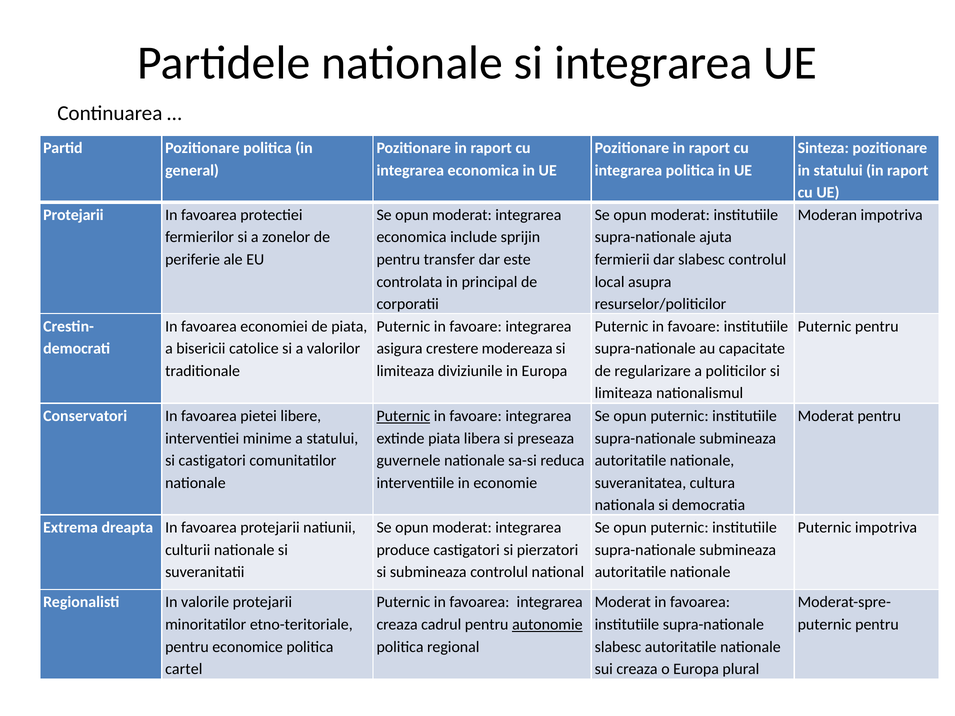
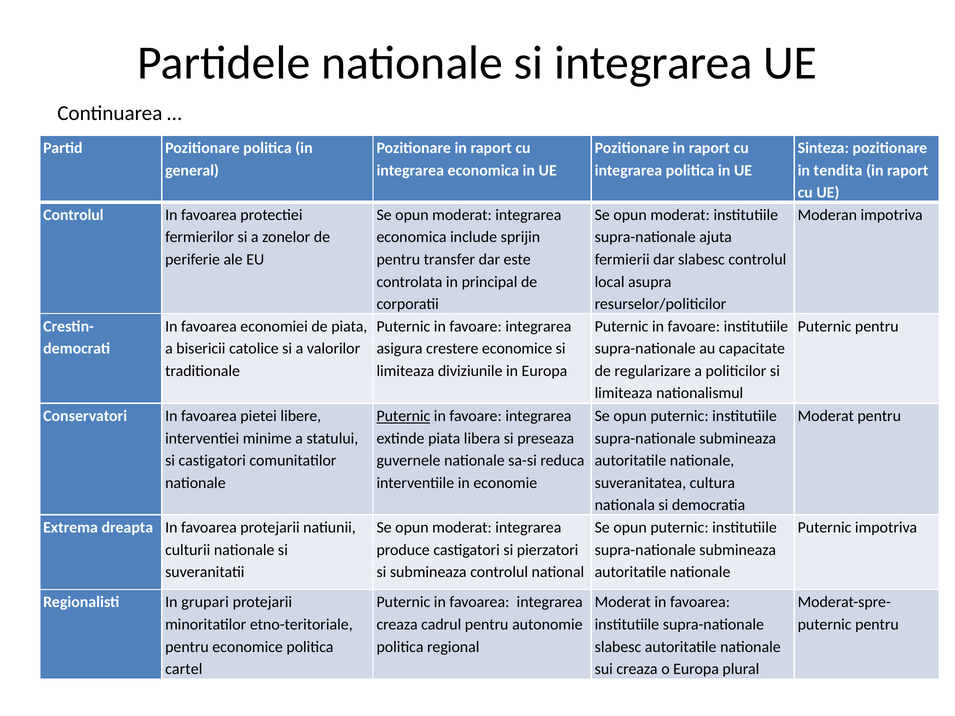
in statului: statului -> tendita (838, 170)
Protejarii: Protejarii -> Controlul (73, 215)
crestere modereaza: modereaza -> economice (517, 349)
valorile: valorile -> grupari (205, 602)
autonomie underline: present -> none (547, 625)
